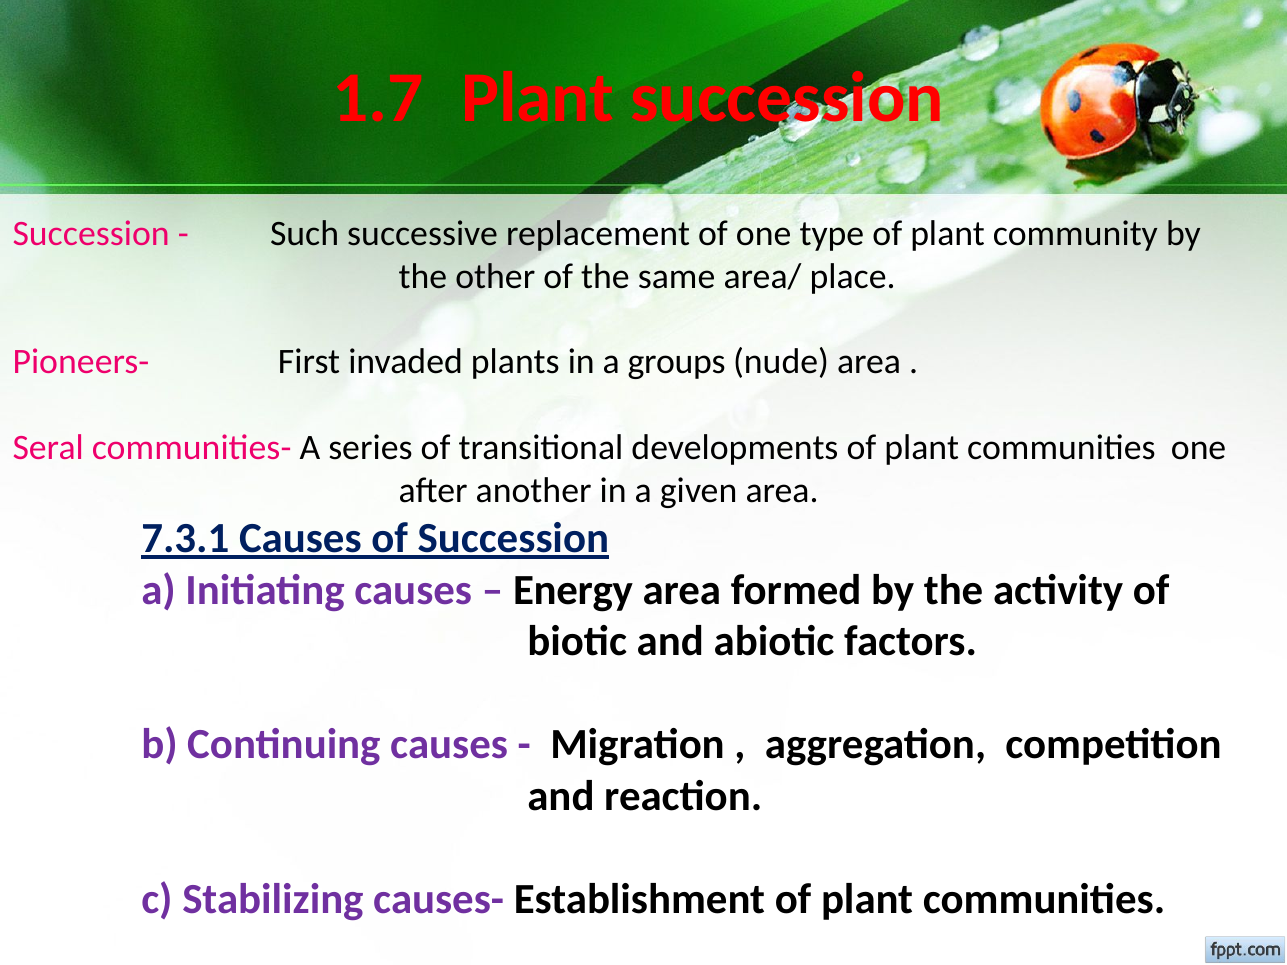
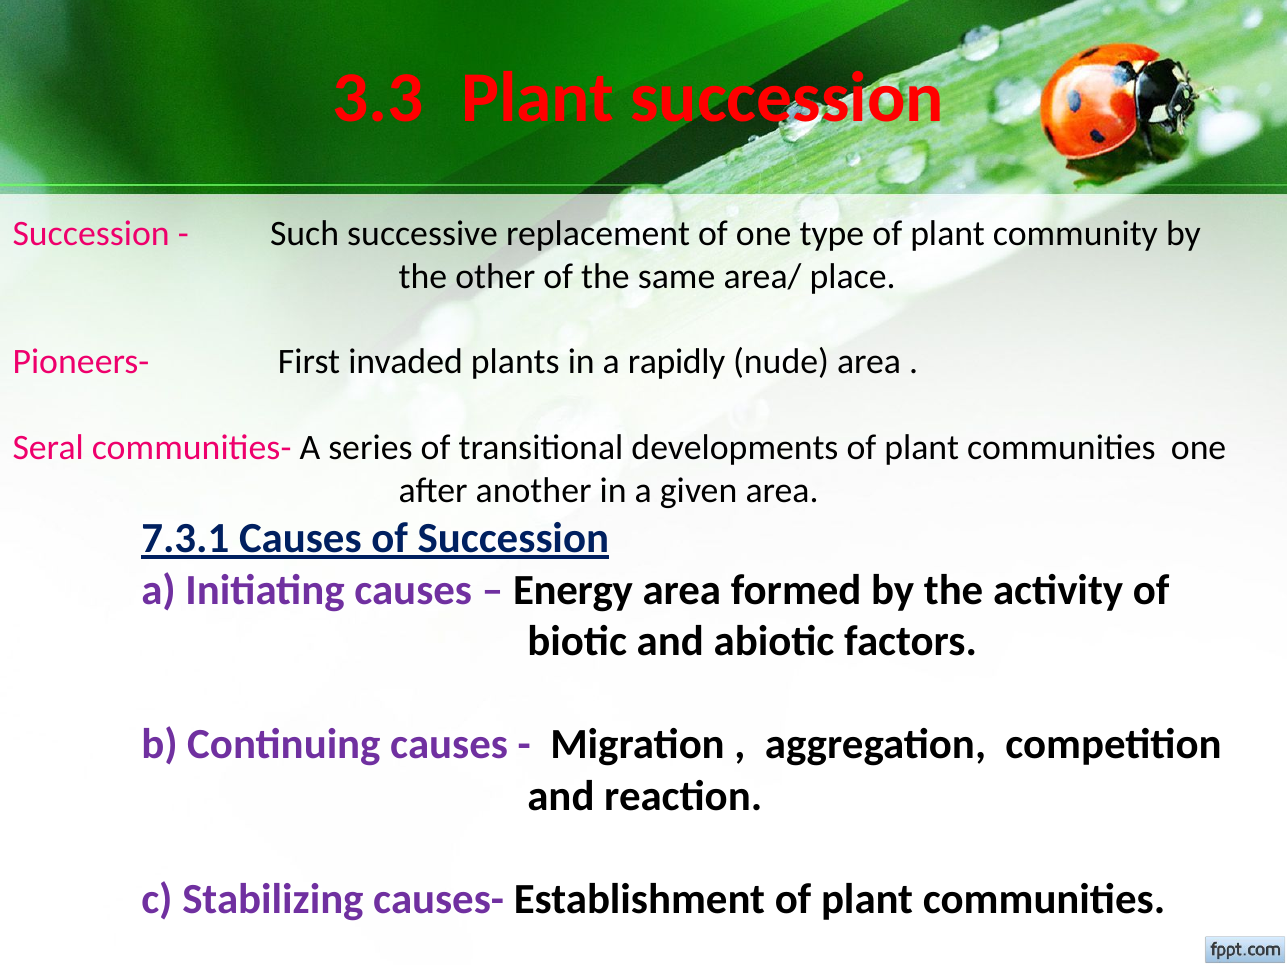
1.7: 1.7 -> 3.3 (378, 98)
groups: groups -> rapidly (677, 362)
